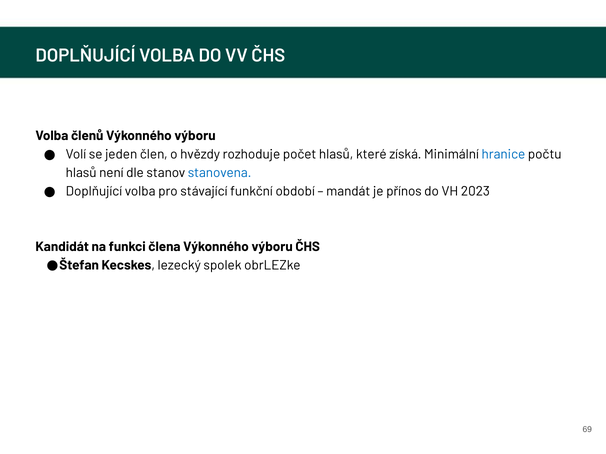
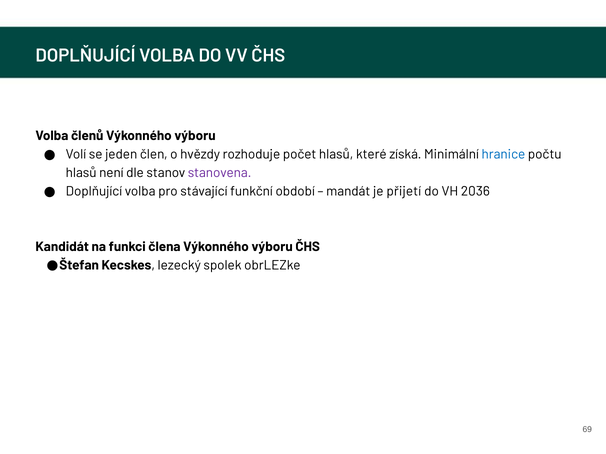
stanovena colour: blue -> purple (220, 173)
přínos: přínos -> přijetí (404, 191)
2023: 2023 -> 2036 (475, 191)
